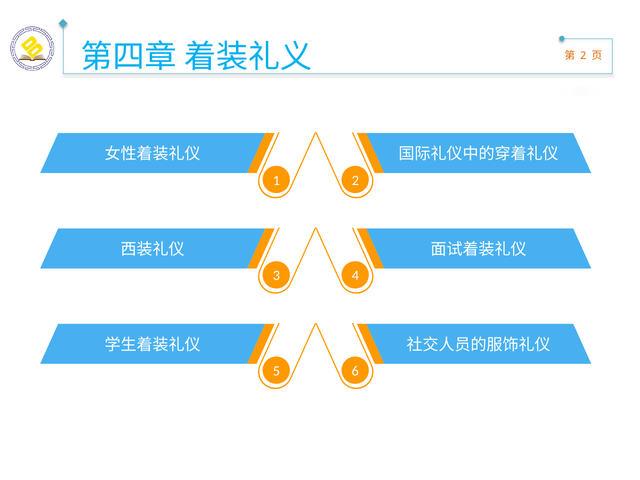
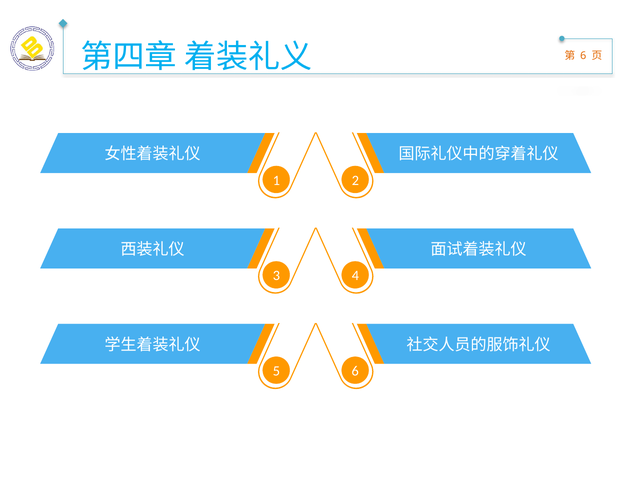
2: 2 -> 6 (583, 56)
